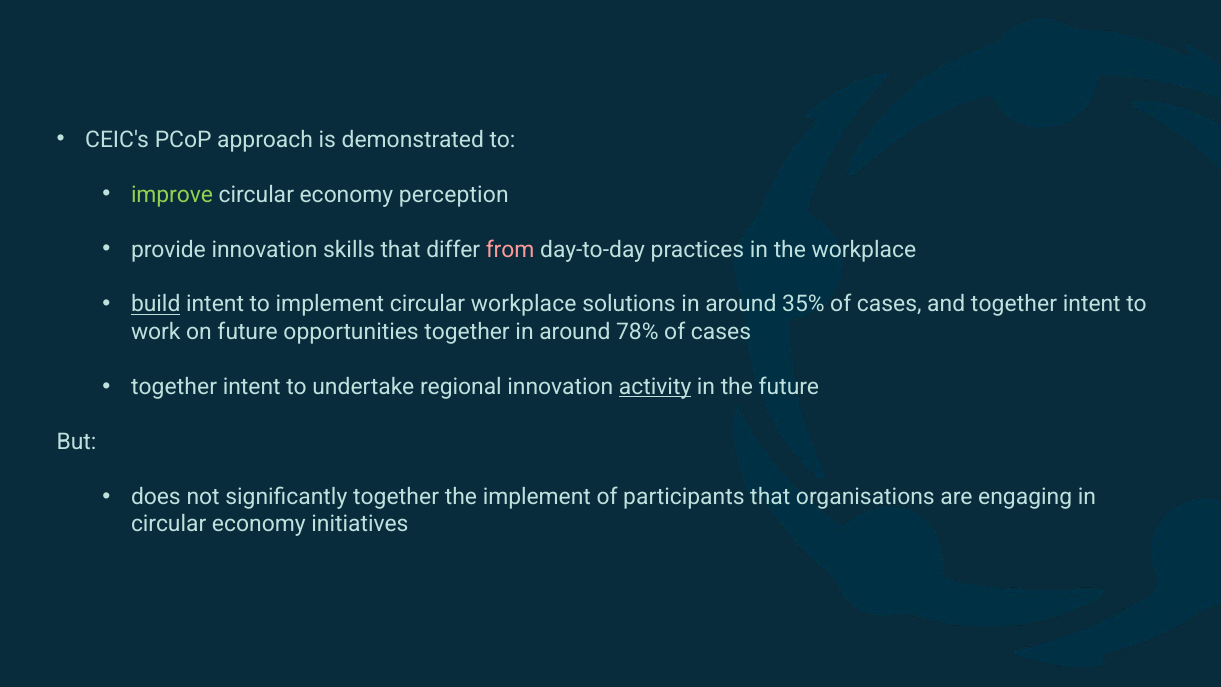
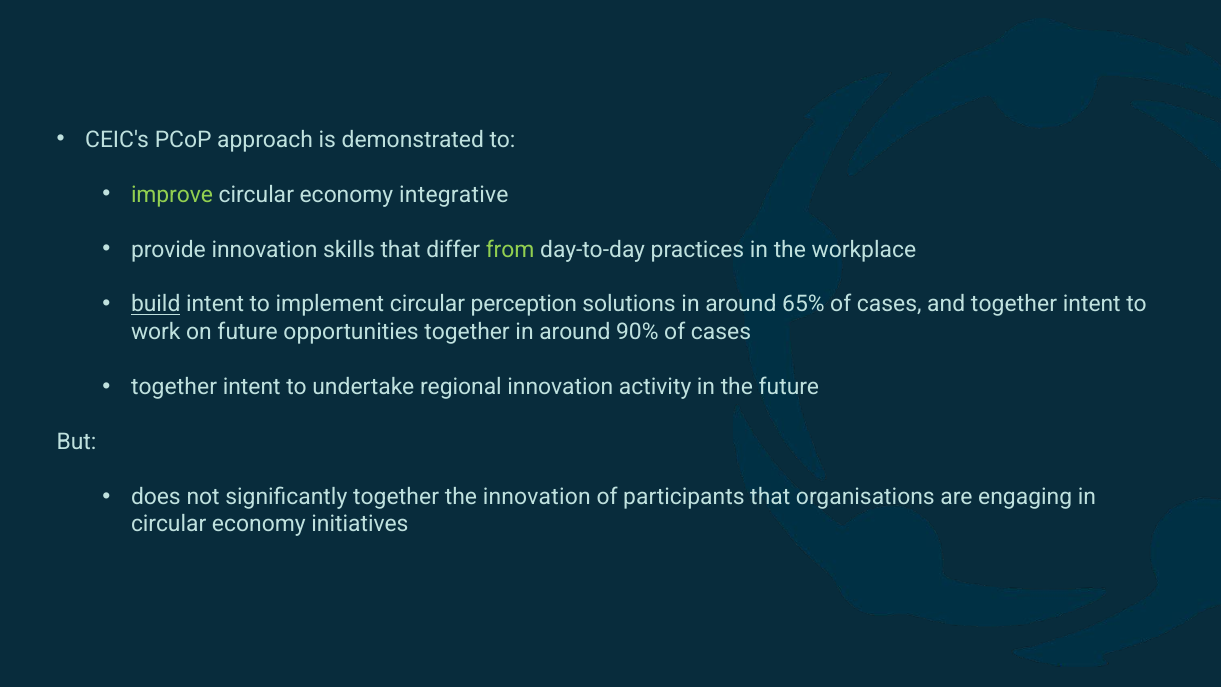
perception: perception -> integrative (454, 194)
from colour: pink -> light green (510, 249)
circular workplace: workplace -> perception (524, 304)
35%: 35% -> 65% (803, 304)
78%: 78% -> 90% (637, 332)
activity underline: present -> none (655, 387)
the implement: implement -> innovation (537, 497)
